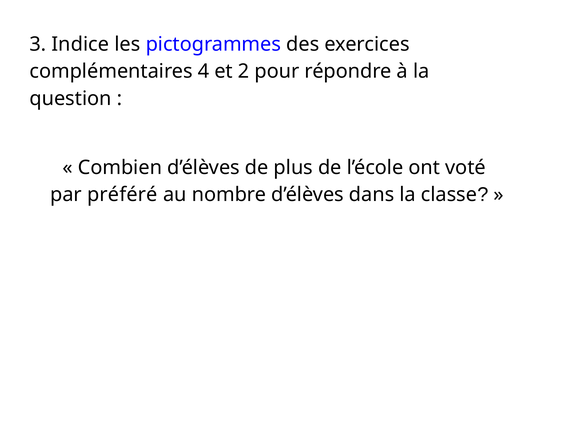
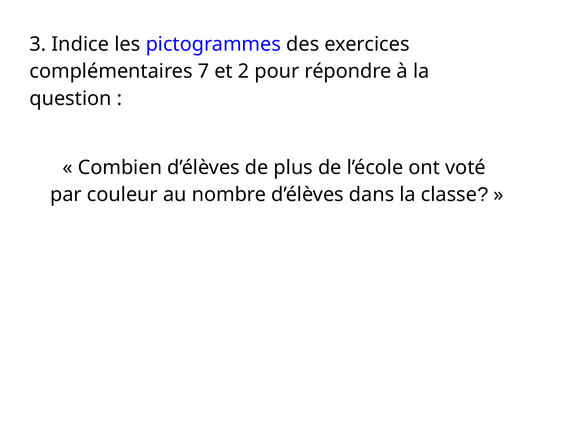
4: 4 -> 7 (203, 71)
préféré: préféré -> couleur (122, 195)
